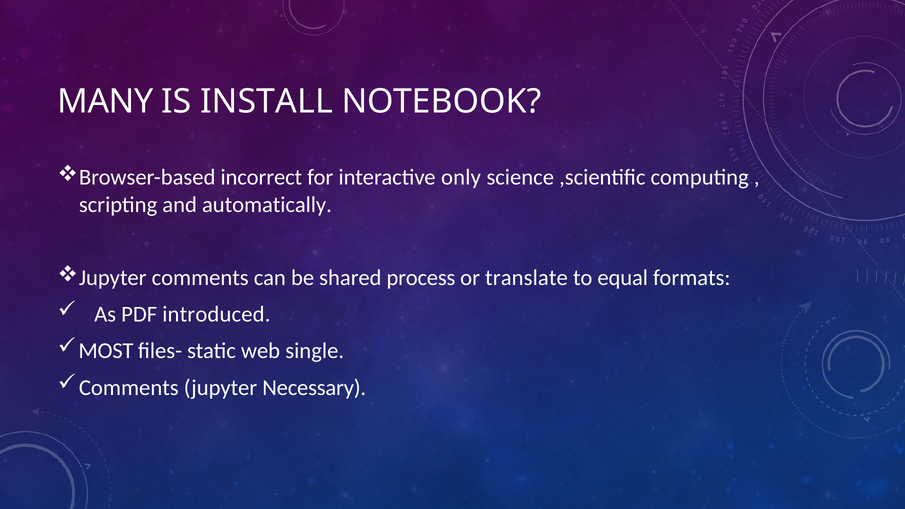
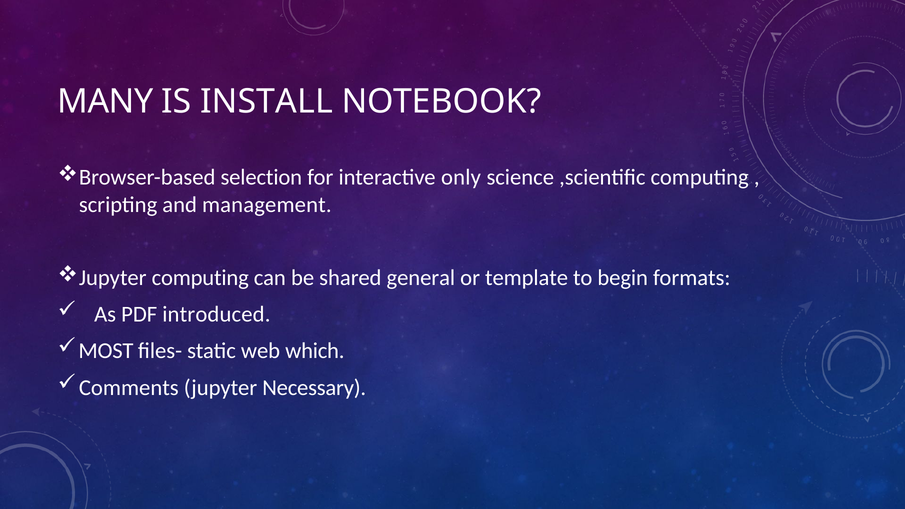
incorrect: incorrect -> selection (261, 178)
automatically: automatically -> management (267, 205)
Jupyter comments: comments -> computing (200, 278)
process: process -> general (421, 278)
translate: translate -> template (527, 278)
equal: equal -> begin (623, 278)
single: single -> which (315, 351)
